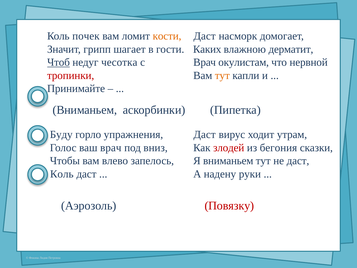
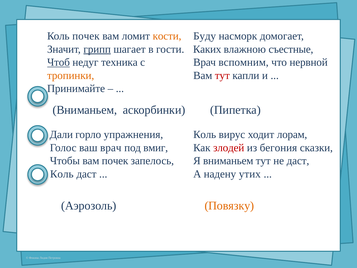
Даст: Даст -> Буду (205, 36)
грипп underline: none -> present (97, 49)
дерматит: дерматит -> съестные (291, 49)
чесотка: чесотка -> техника (119, 62)
окулистам: окулистам -> вспомним (244, 62)
тропинки colour: red -> orange (71, 75)
тут colour: orange -> red (222, 75)
Буду: Буду -> Дали (61, 135)
Даст: Даст -> Коль (205, 135)
утрам: утрам -> лорам (292, 135)
вниз: вниз -> вмиг (156, 148)
вам влево: влево -> почек (115, 161)
руки: руки -> утих (250, 174)
Повязку colour: red -> orange (229, 205)
